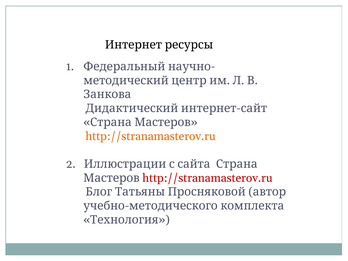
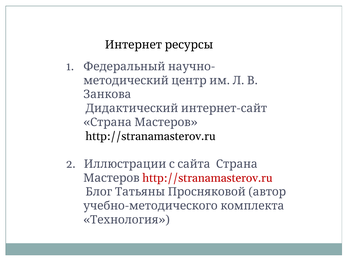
http://stranamasterov.ru colour: orange -> black (151, 136)
